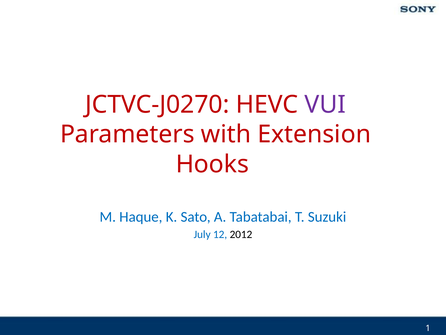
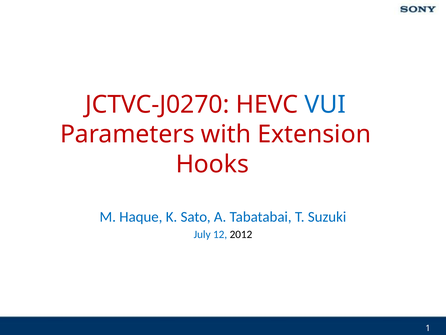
VUI colour: purple -> blue (325, 104)
